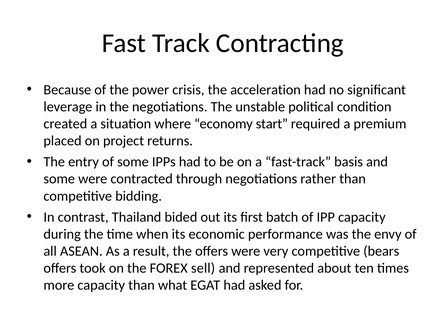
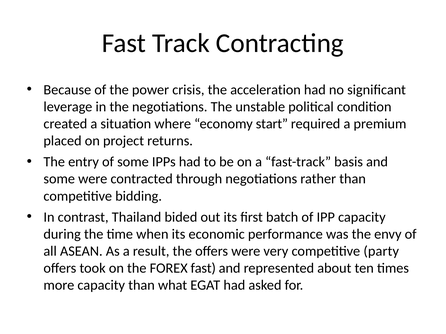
bears: bears -> party (381, 252)
FOREX sell: sell -> fast (203, 269)
